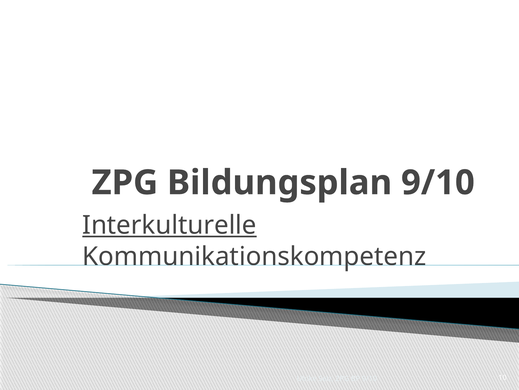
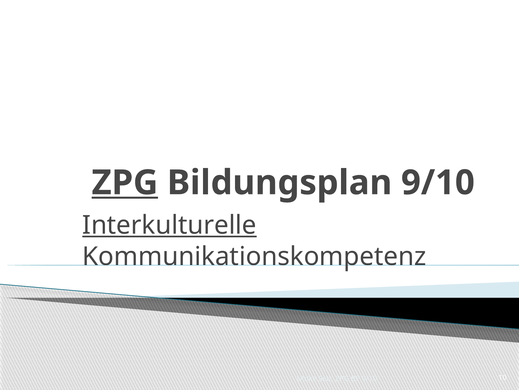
ZPG underline: none -> present (125, 182)
